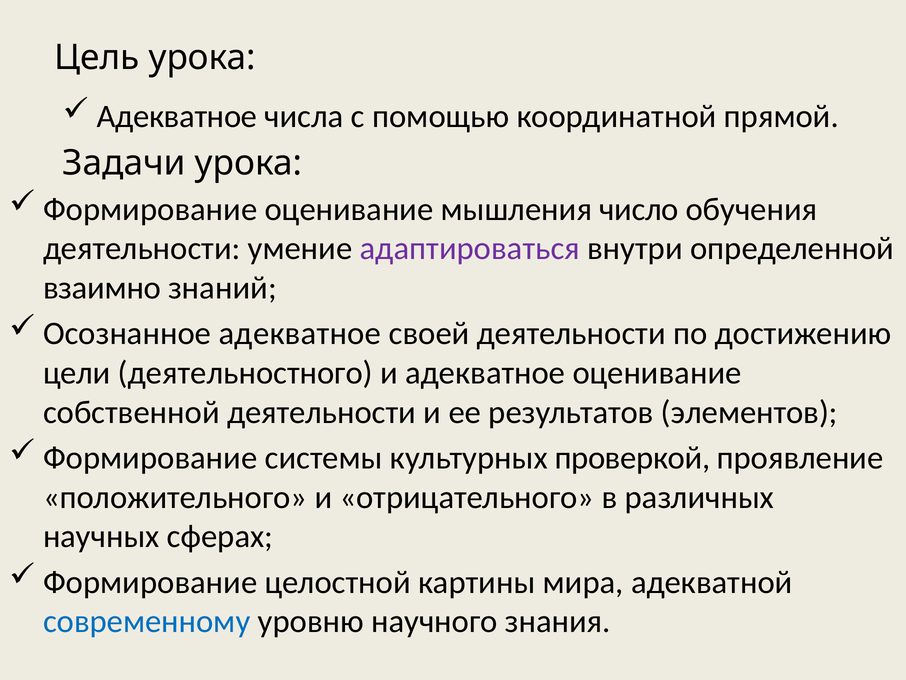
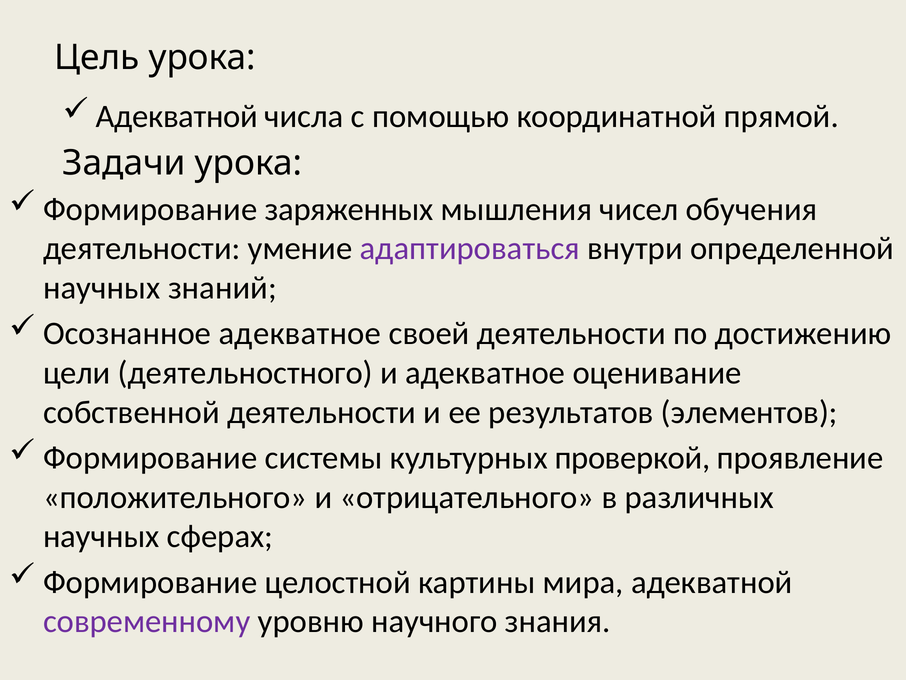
Адекватное: Адекватное -> Адекватной (177, 116)
Формирование оценивание: оценивание -> заряженных (349, 209)
число: число -> чисел (639, 209)
взаимно: взаимно -> научных (102, 288)
современному colour: blue -> purple (147, 621)
